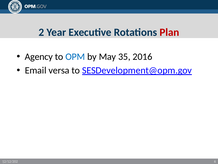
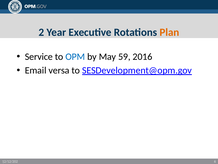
Plan colour: red -> orange (169, 32)
Agency: Agency -> Service (39, 57)
35: 35 -> 59 (124, 57)
